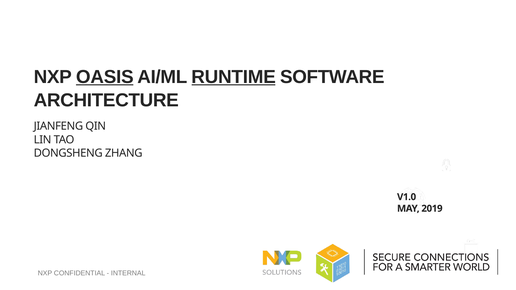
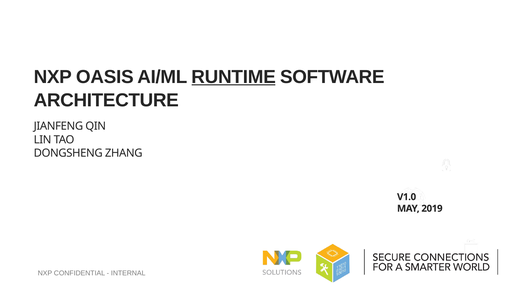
OASIS underline: present -> none (105, 77)
